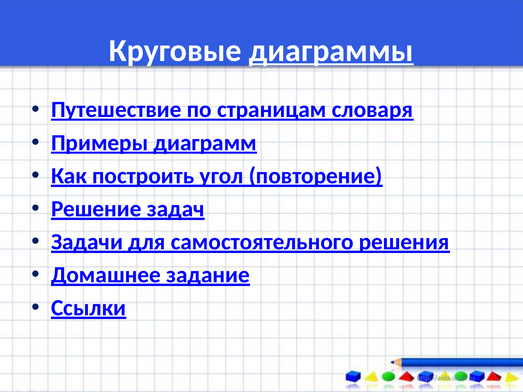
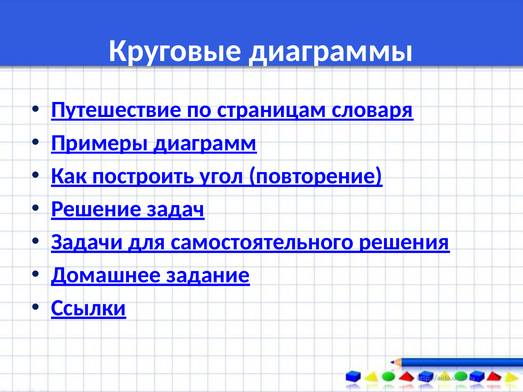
диаграммы underline: present -> none (331, 51)
